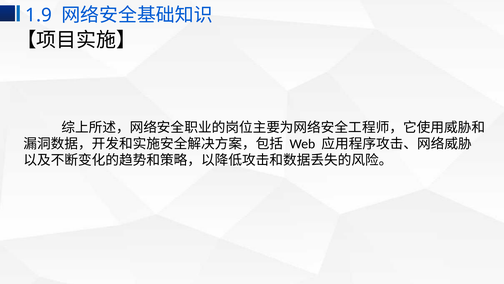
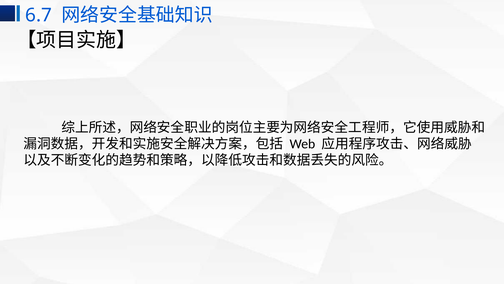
1.9: 1.9 -> 6.7 (39, 15)
